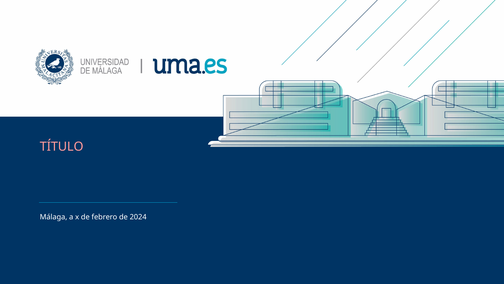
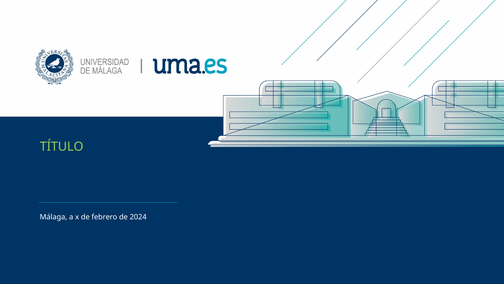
TÍTULO colour: pink -> light green (62, 146)
